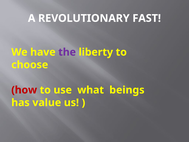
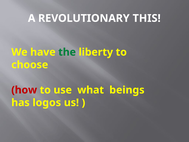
FAST: FAST -> THIS (147, 18)
the colour: purple -> green (67, 52)
value: value -> logos (47, 102)
